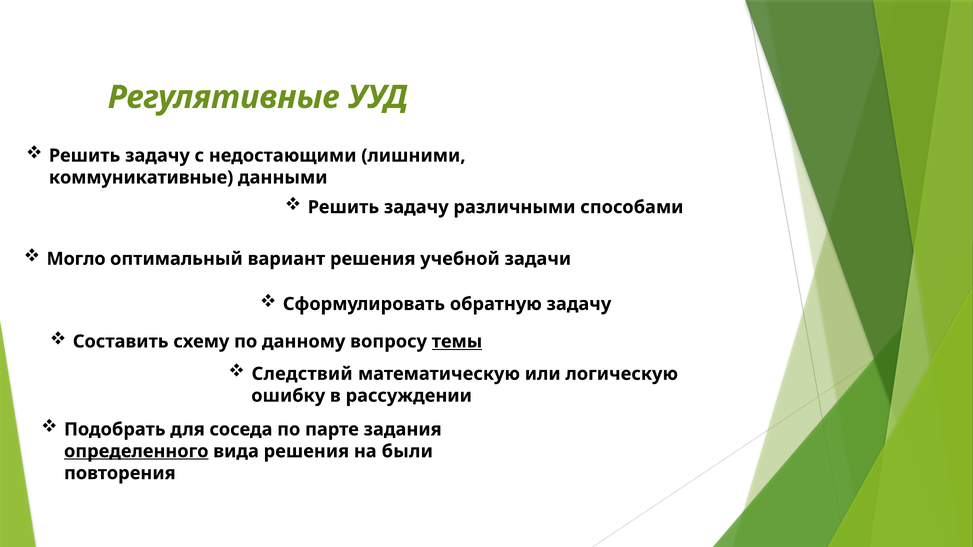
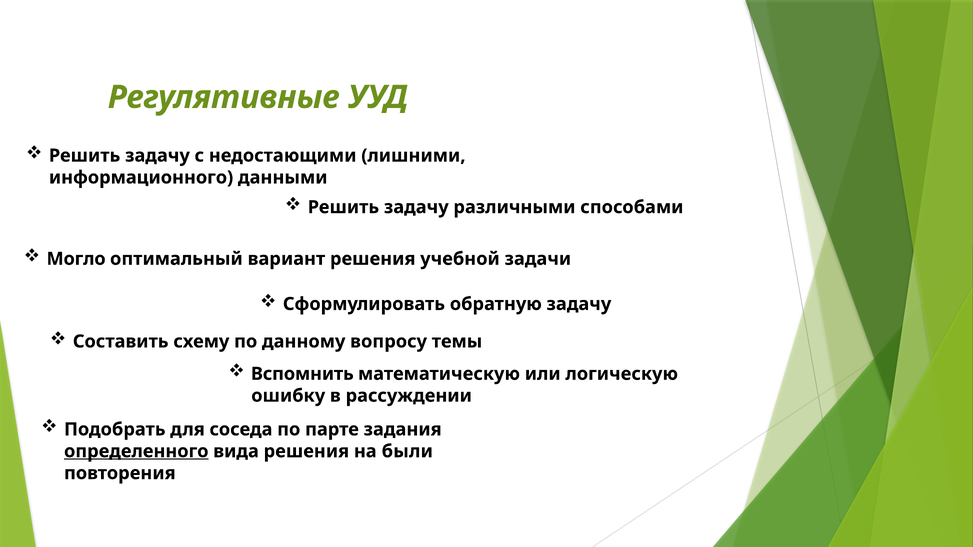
коммуникативные: коммуникативные -> информационного (141, 178)
темы underline: present -> none (457, 342)
Следствий: Следствий -> Вспомнить (302, 374)
